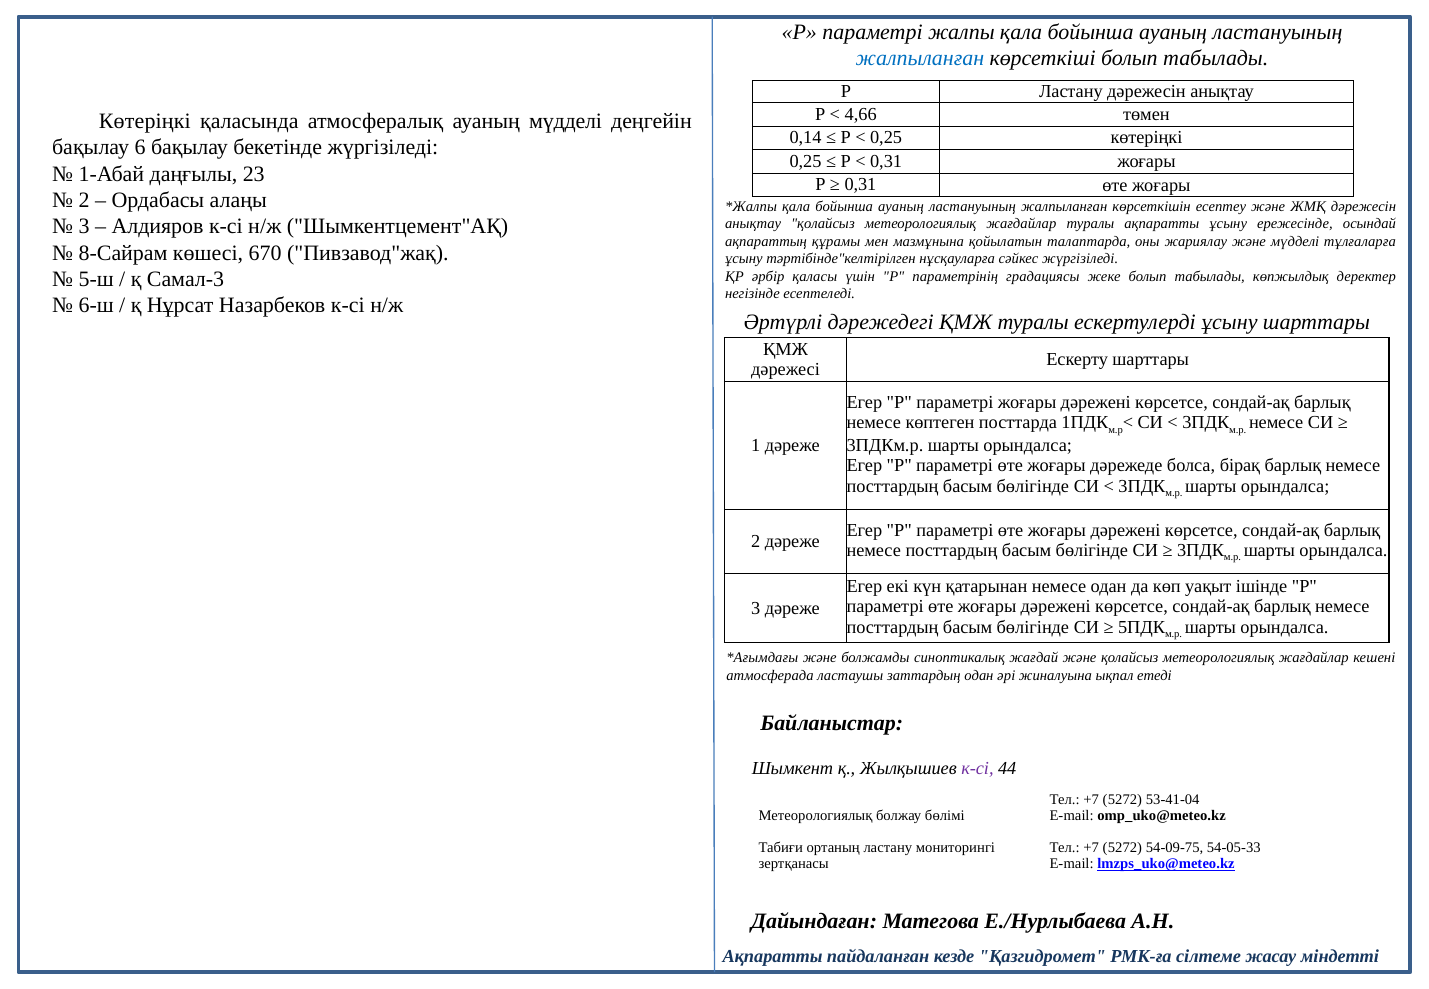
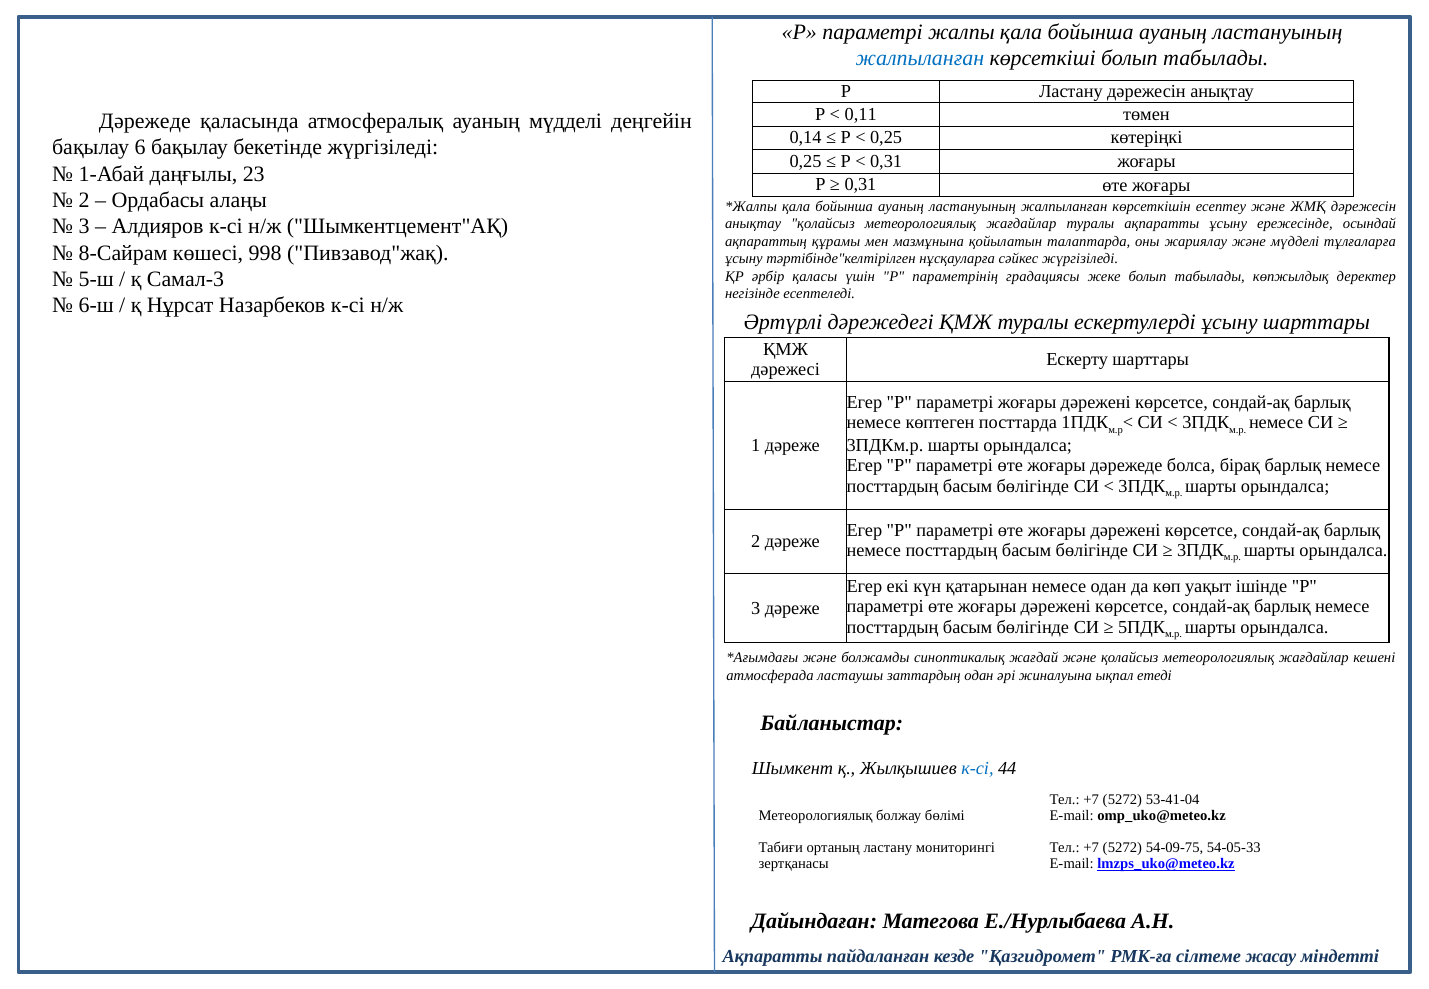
4,66: 4,66 -> 0,11 (861, 114)
Көтеріңкі: Көтеріңкі -> Дәрежеде (145, 121)
670: 670 -> 998 (265, 253)
к-сі colour: purple -> blue (977, 769)
